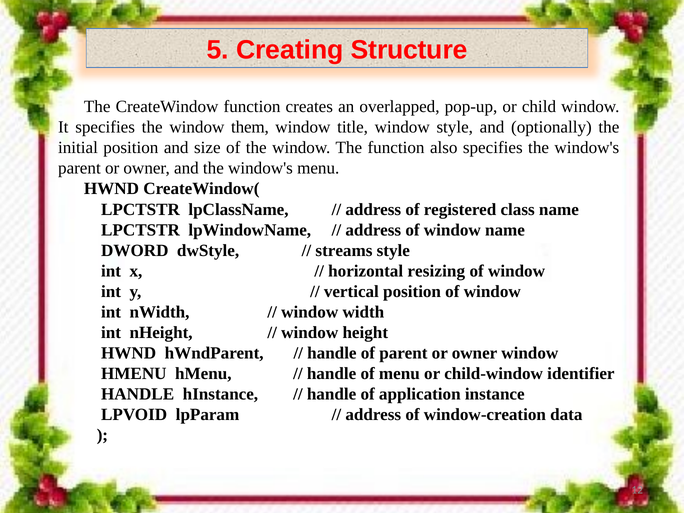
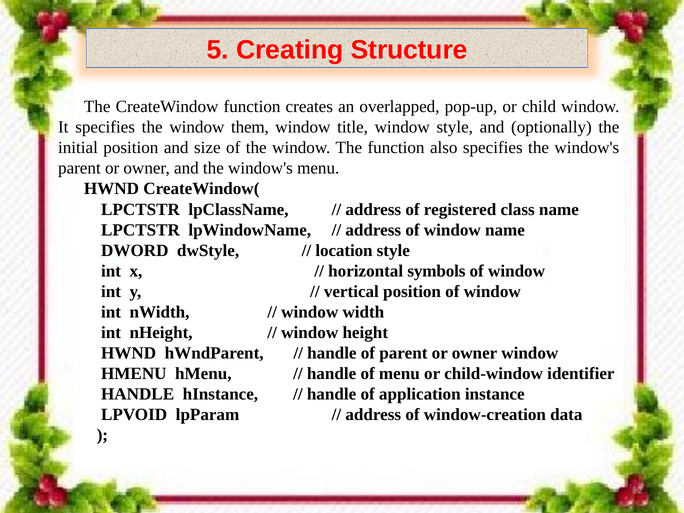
streams: streams -> location (344, 250)
resizing: resizing -> symbols (436, 271)
